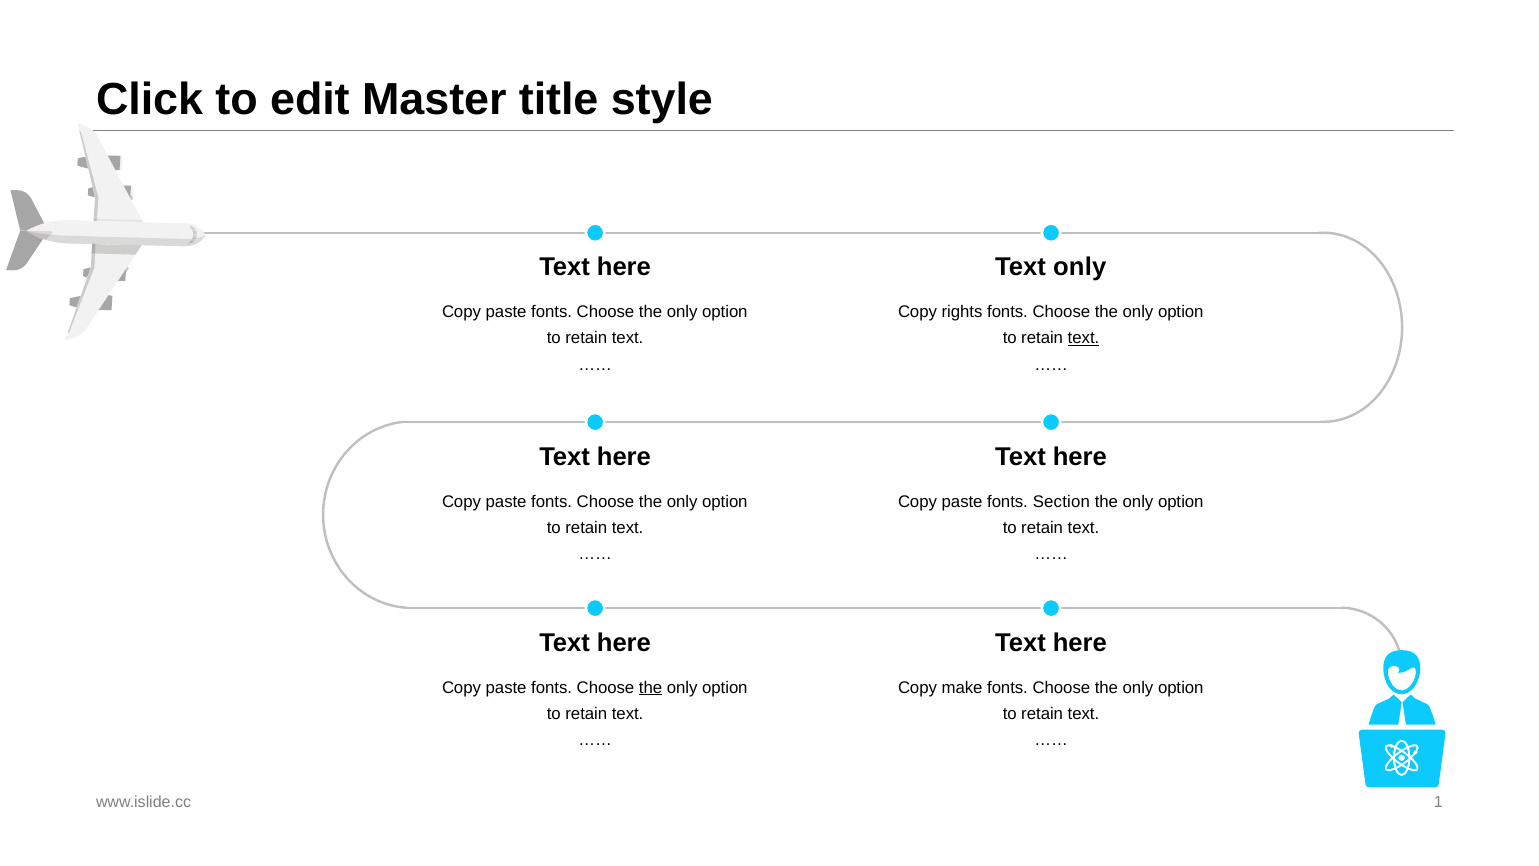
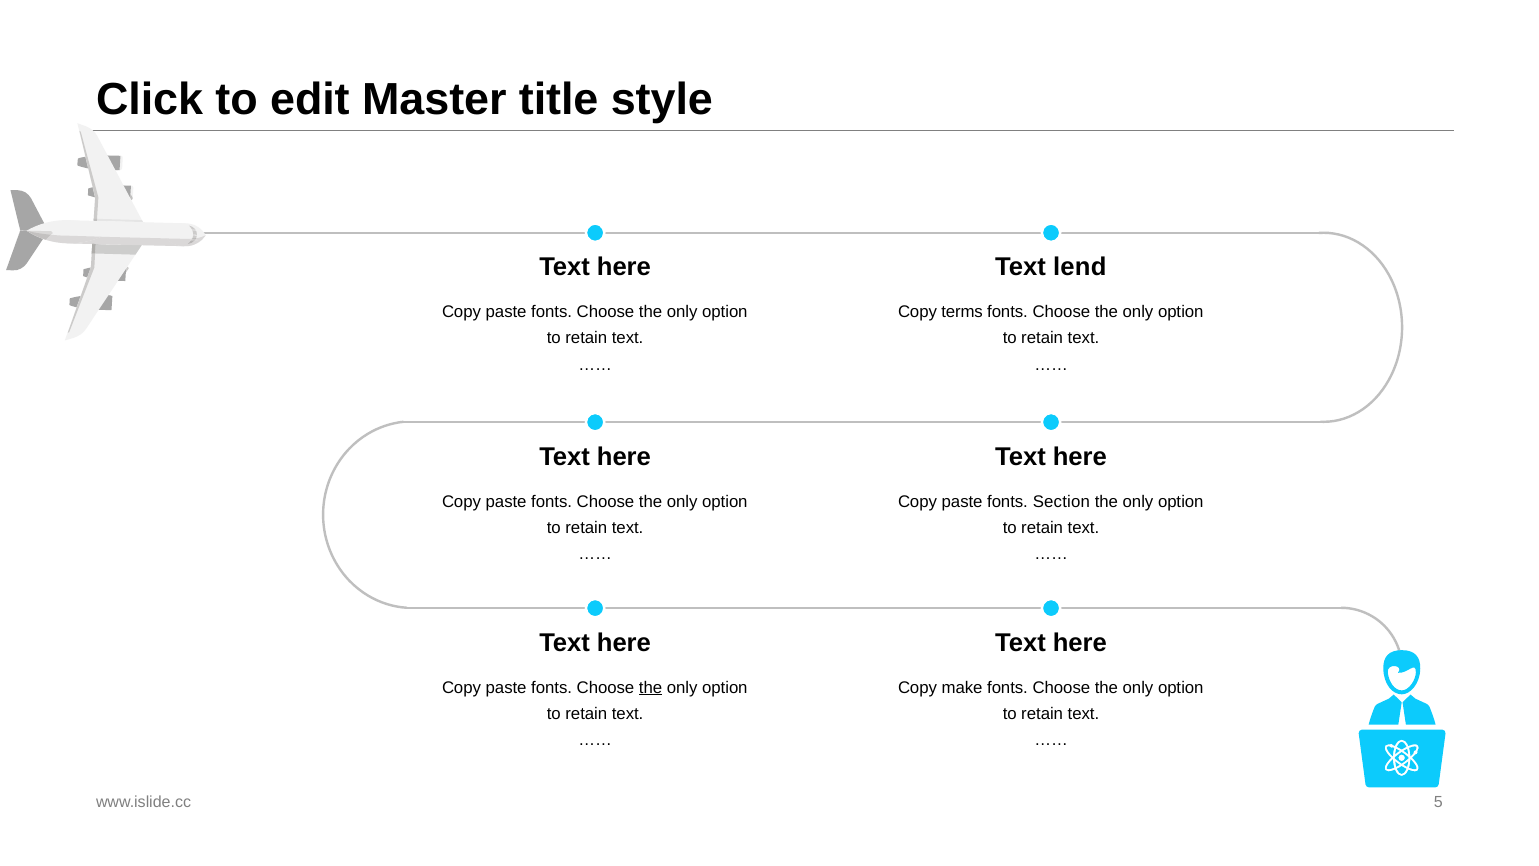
Text only: only -> lend (1080, 267)
rights: rights -> terms (962, 312)
text underline: present -> none (1084, 338)
1: 1 -> 5 (1438, 802)
